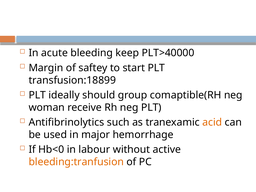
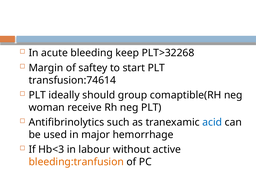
PLT>40000: PLT>40000 -> PLT>32268 (168, 53)
transfusion:18899: transfusion:18899 -> transfusion:74614 (72, 80)
acid colour: orange -> blue (212, 122)
Hb<0: Hb<0 -> Hb<3 (51, 150)
